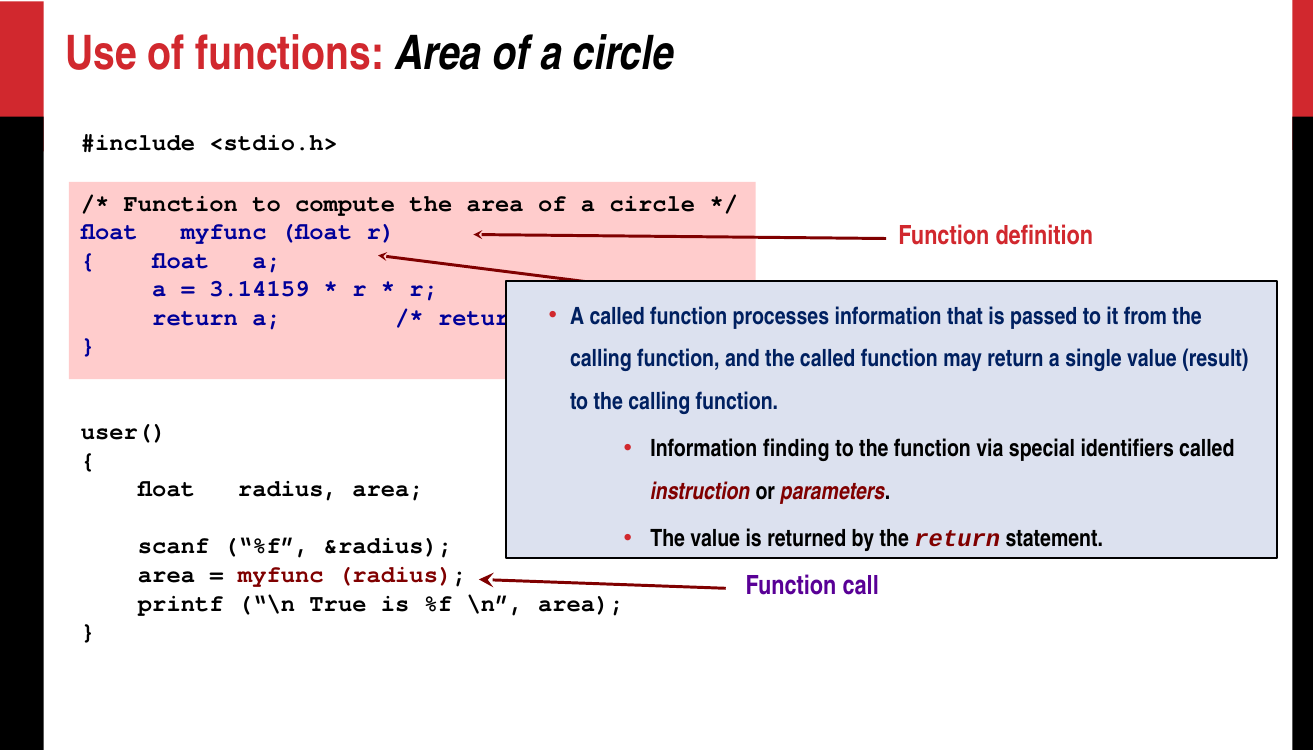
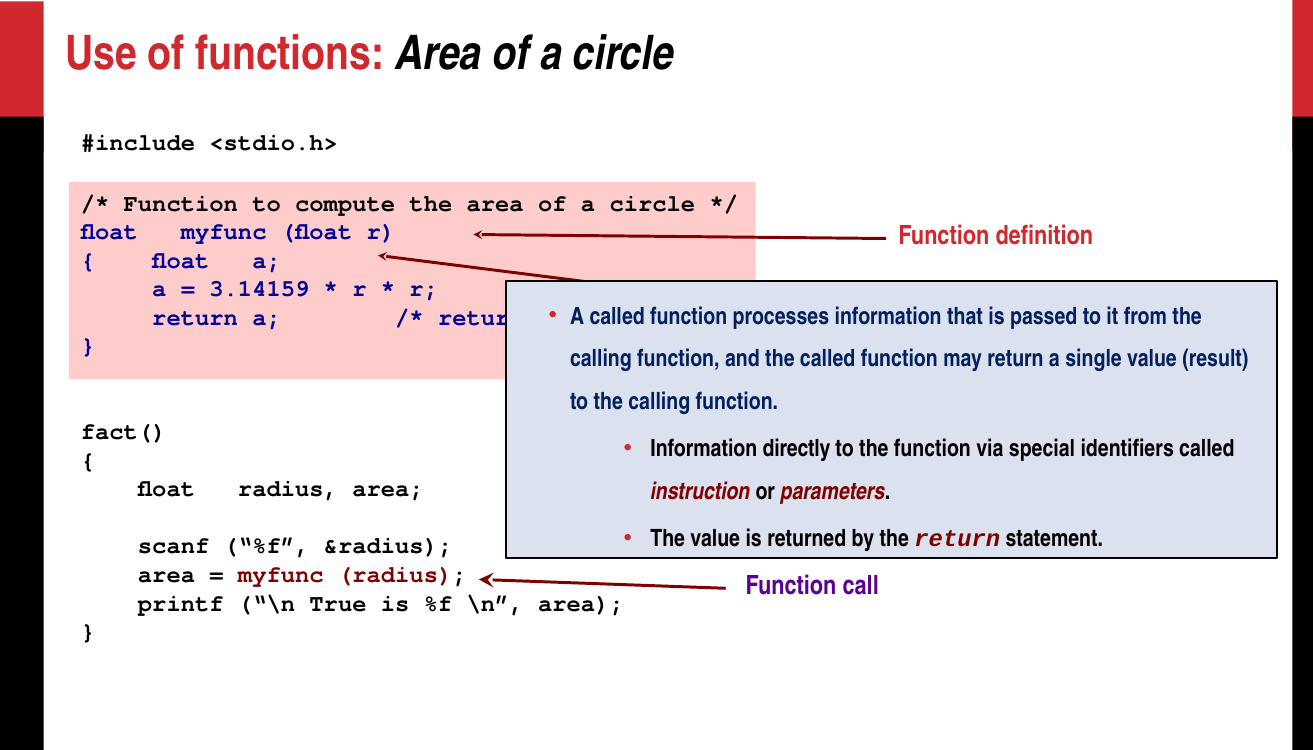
user(: user( -> fact( (124, 432)
finding: finding -> directly (797, 449)
